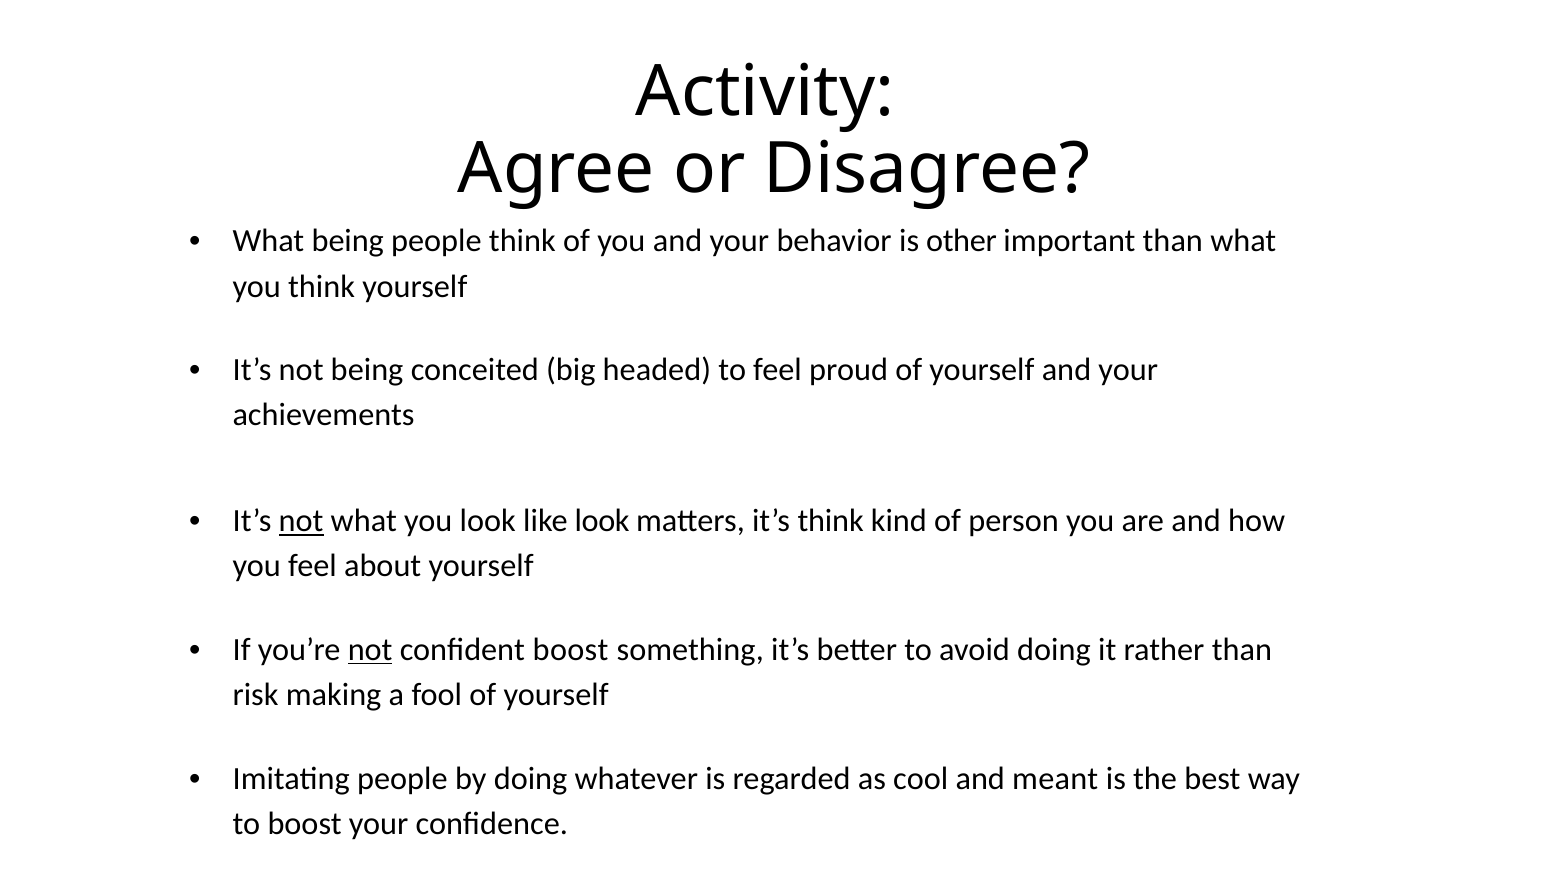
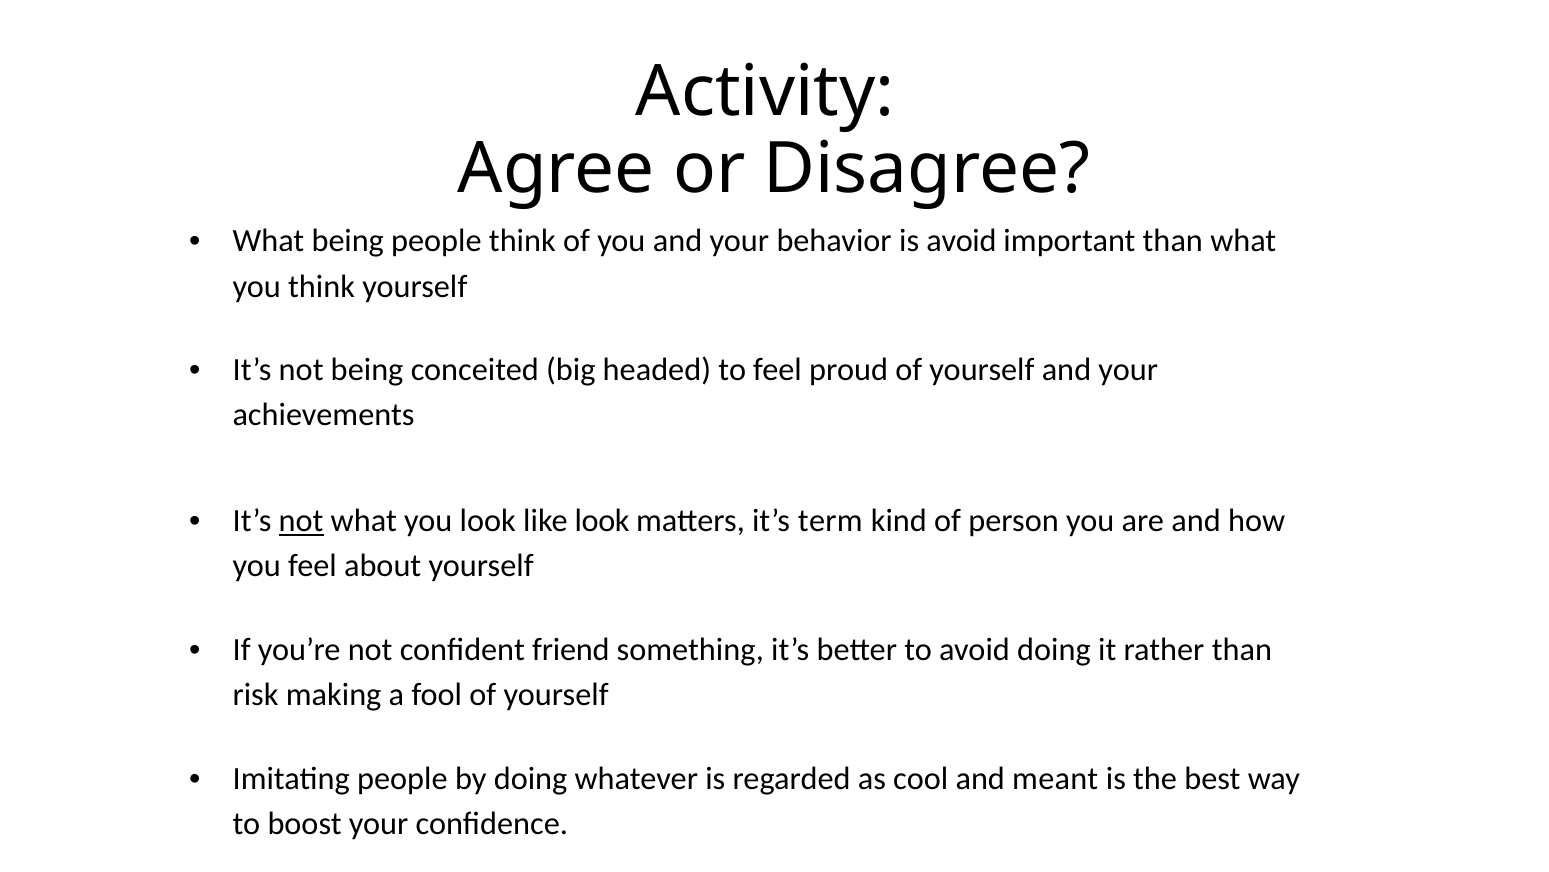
is other: other -> avoid (961, 241)
it’s think: think -> term (830, 520)
not underline: present -> none (370, 649)
confident boost: boost -> friend (571, 649)
